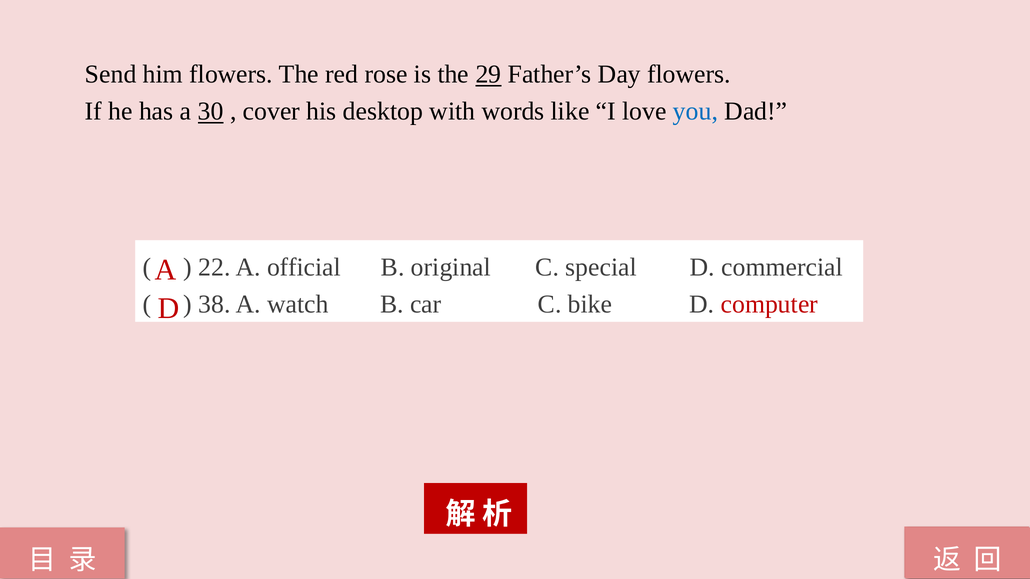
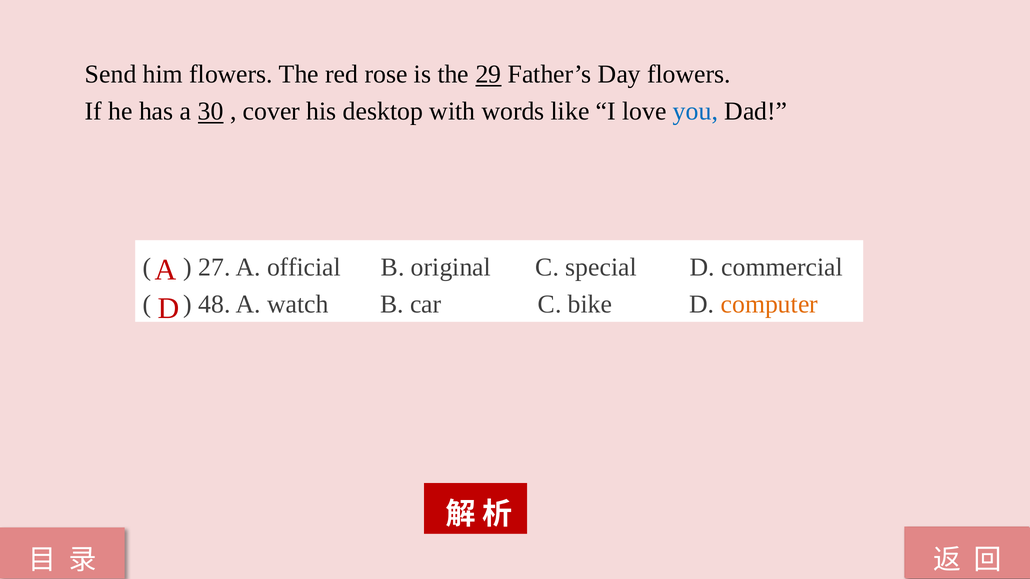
22: 22 -> 27 (215, 268)
38: 38 -> 48 (215, 305)
computer colour: red -> orange (769, 305)
